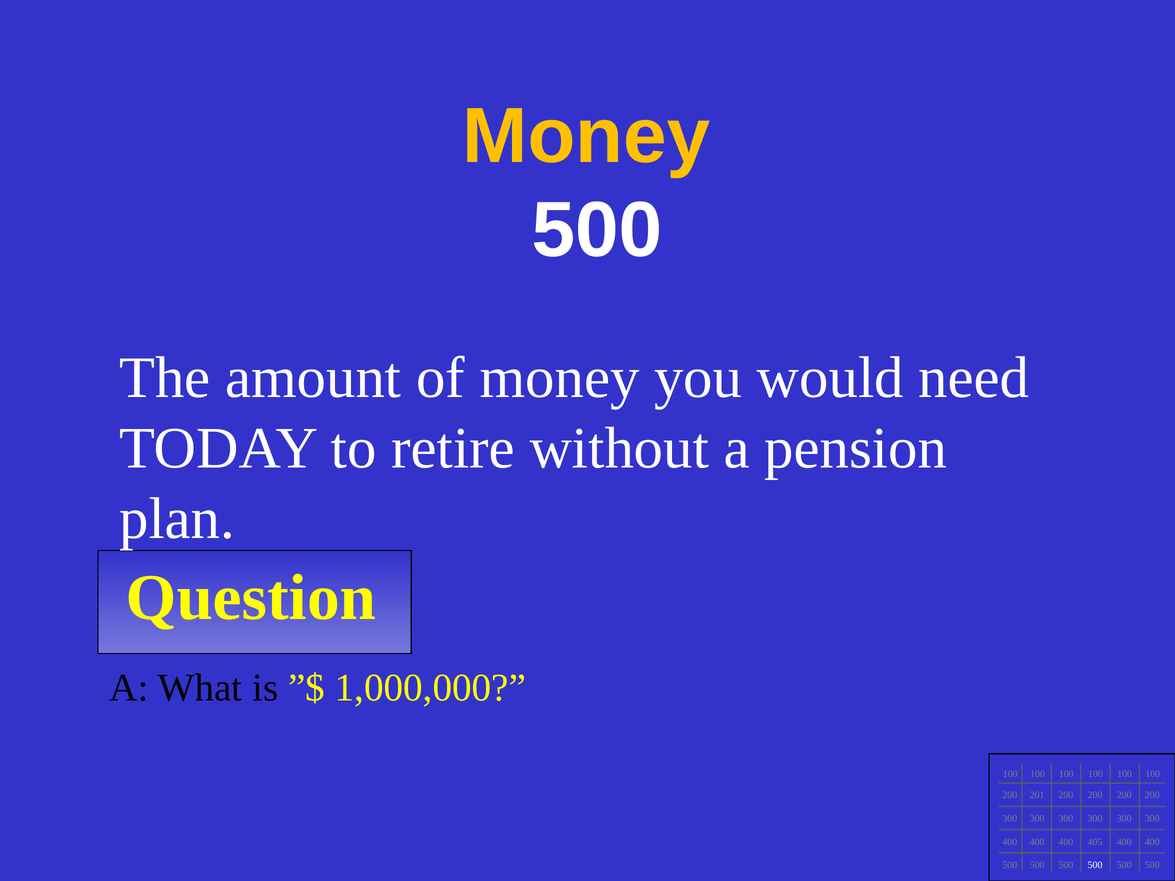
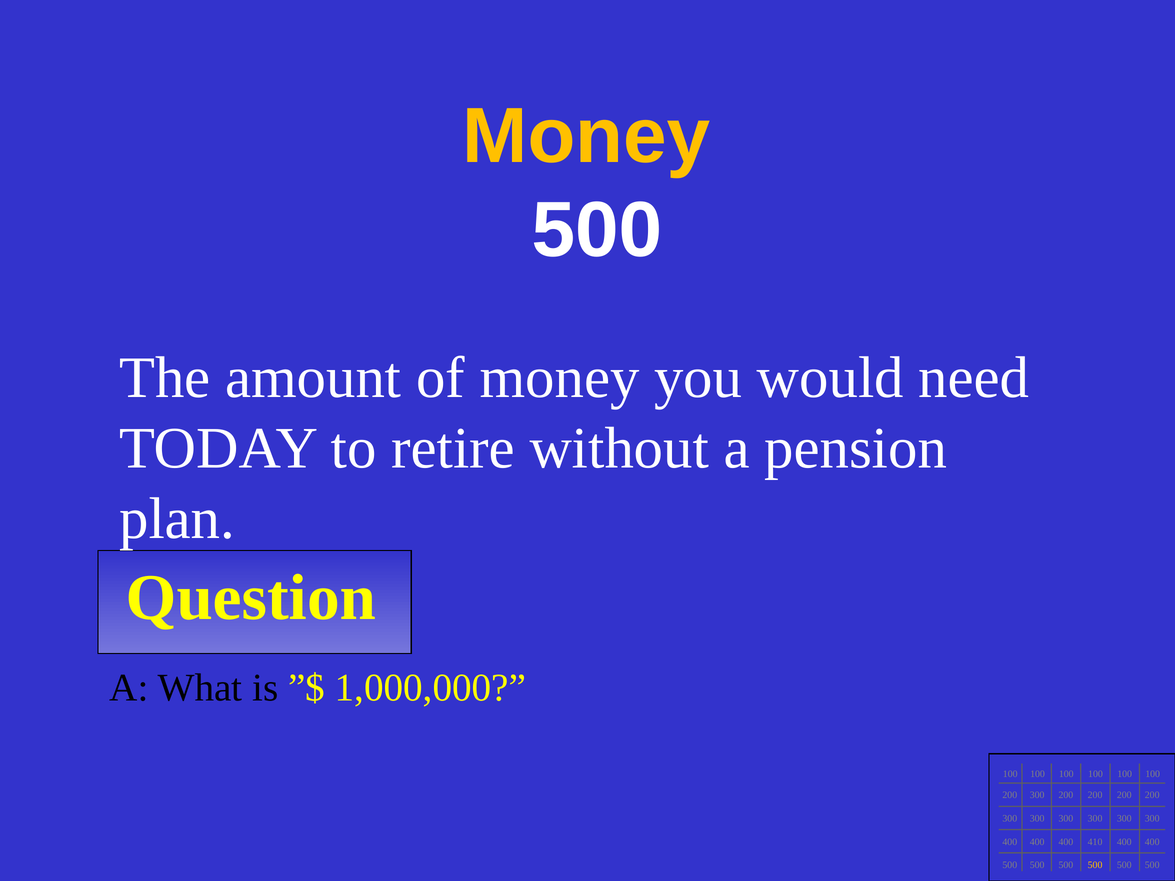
201: 201 -> 300 (1037, 795)
405: 405 -> 410 (1095, 842)
500 colour: white -> yellow (1095, 865)
